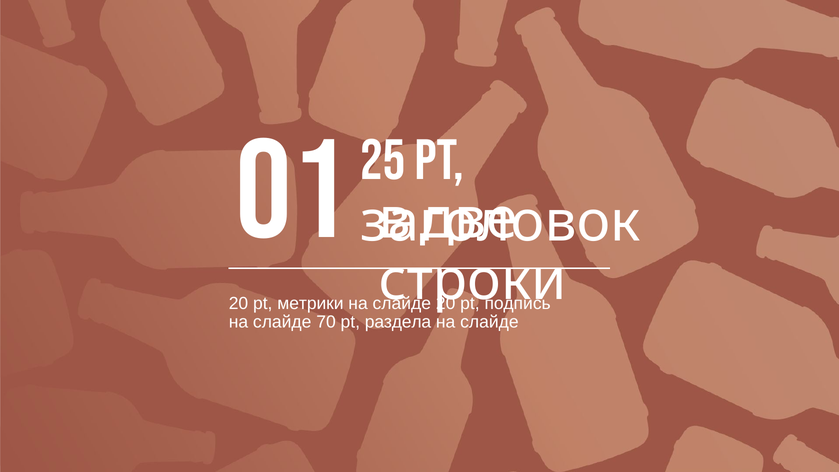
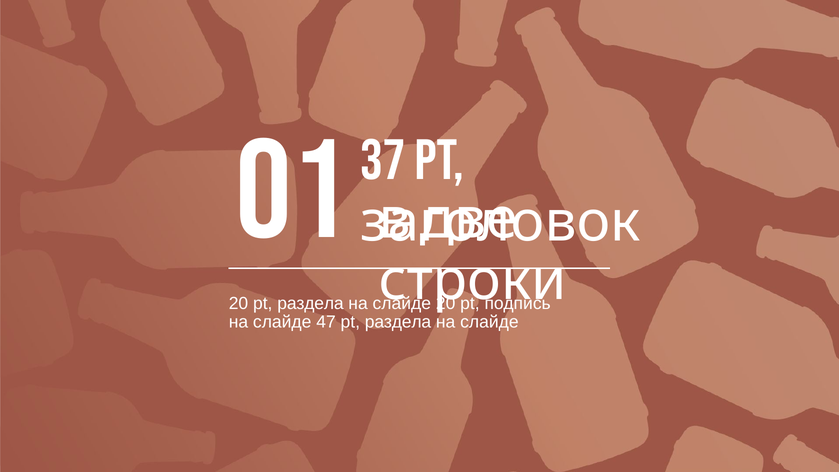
25: 25 -> 37 (383, 160)
20 pt метрики: метрики -> раздела (310, 303)
70: 70 -> 47 (326, 322)
